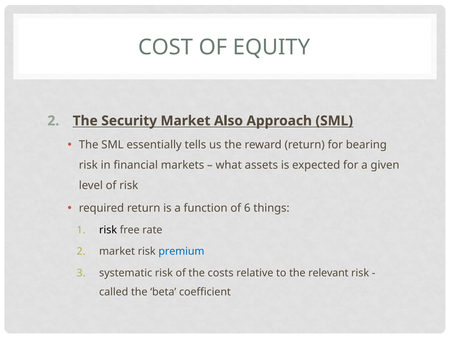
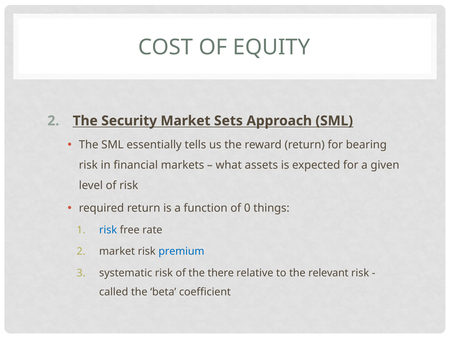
Also: Also -> Sets (228, 121)
6: 6 -> 0 (247, 208)
risk colour: black -> blue (108, 230)
costs: costs -> there (221, 272)
